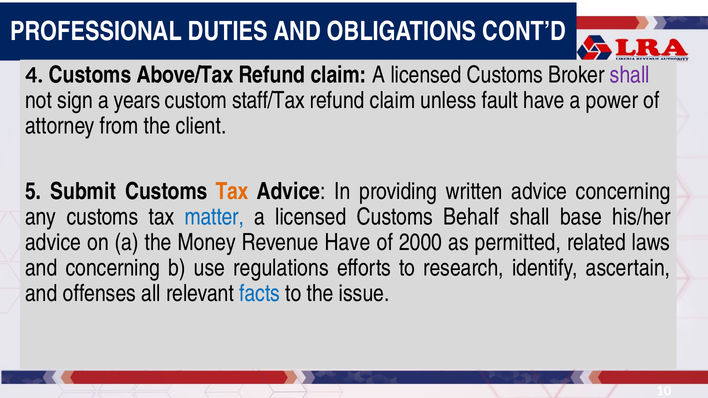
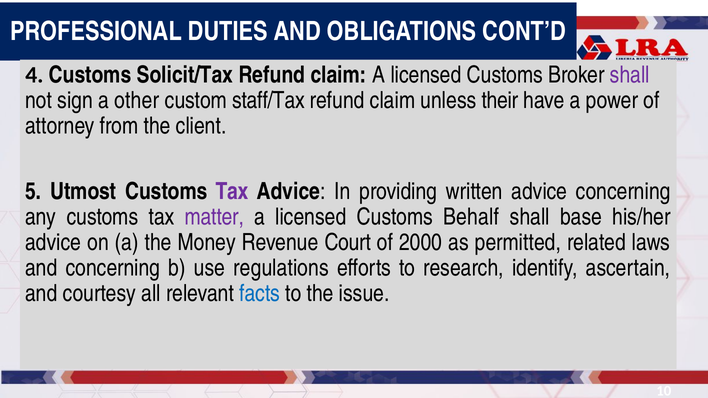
Above/Tax: Above/Tax -> Solicit/Tax (185, 75)
years: years -> other (137, 101)
fault: fault -> their (500, 101)
Submit: Submit -> Utmost (83, 192)
Tax colour: orange -> purple (232, 192)
matter colour: blue -> purple (214, 217)
Revenue Have: Have -> Court (348, 243)
offenses: offenses -> courtesy (99, 294)
